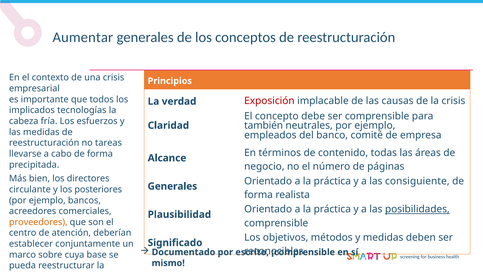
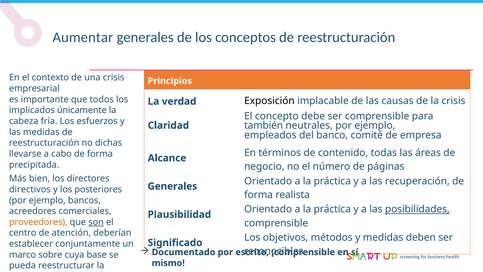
Exposición colour: red -> black (269, 101)
tecnologías: tecnologías -> únicamente (82, 110)
tareas: tareas -> dichas (109, 143)
consiguiente: consiguiente -> recuperación (417, 181)
circulante: circulante -> directivos (30, 189)
son underline: none -> present (96, 222)
